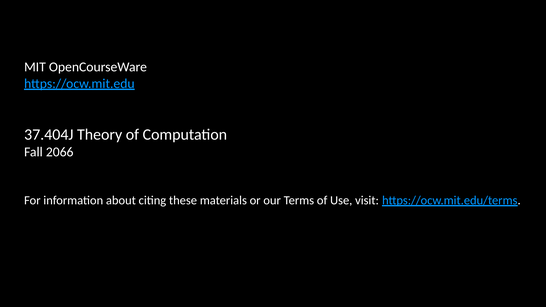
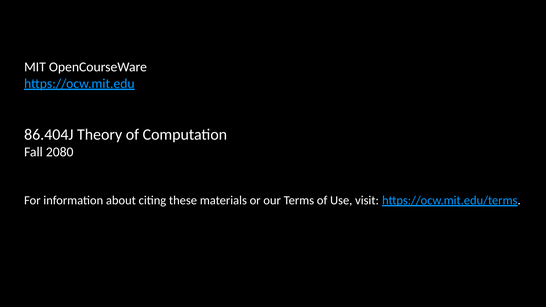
37.404J: 37.404J -> 86.404J (49, 134)
2066: 2066 -> 2080 (60, 152)
